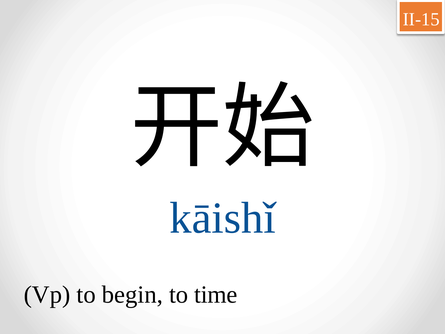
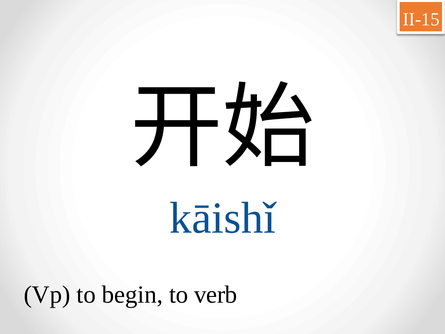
time: time -> verb (216, 294)
